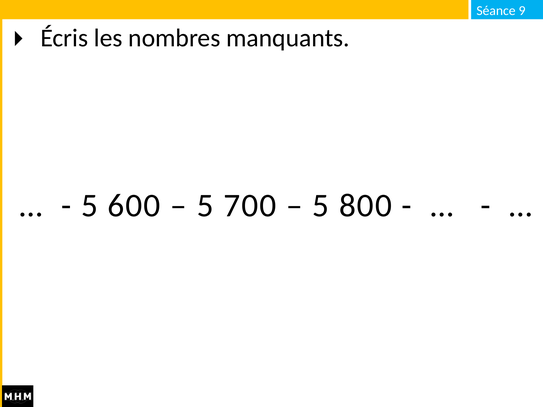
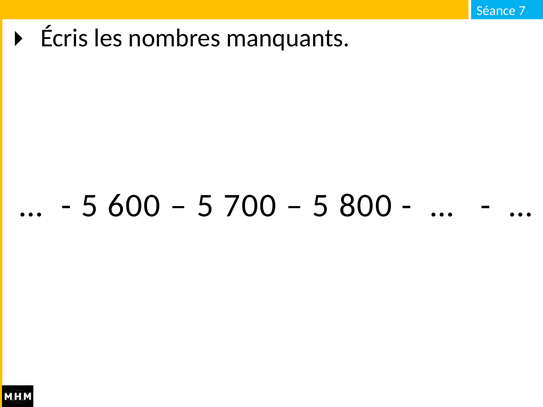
9: 9 -> 7 (522, 11)
